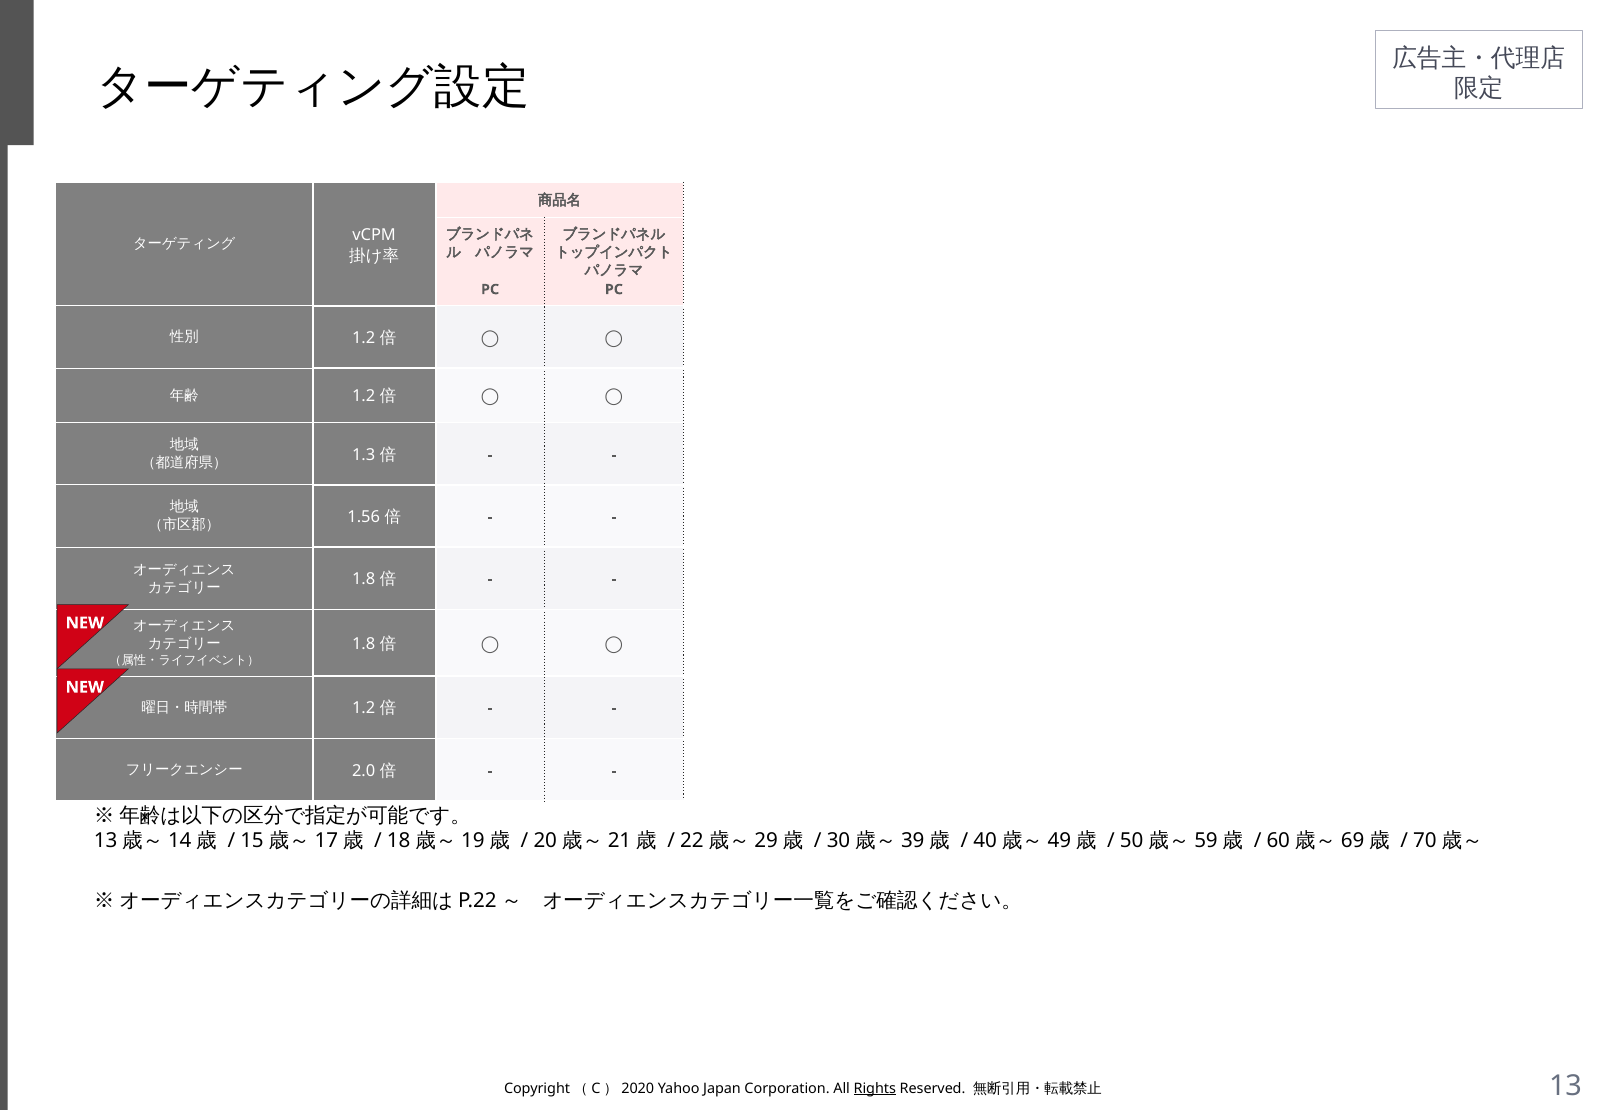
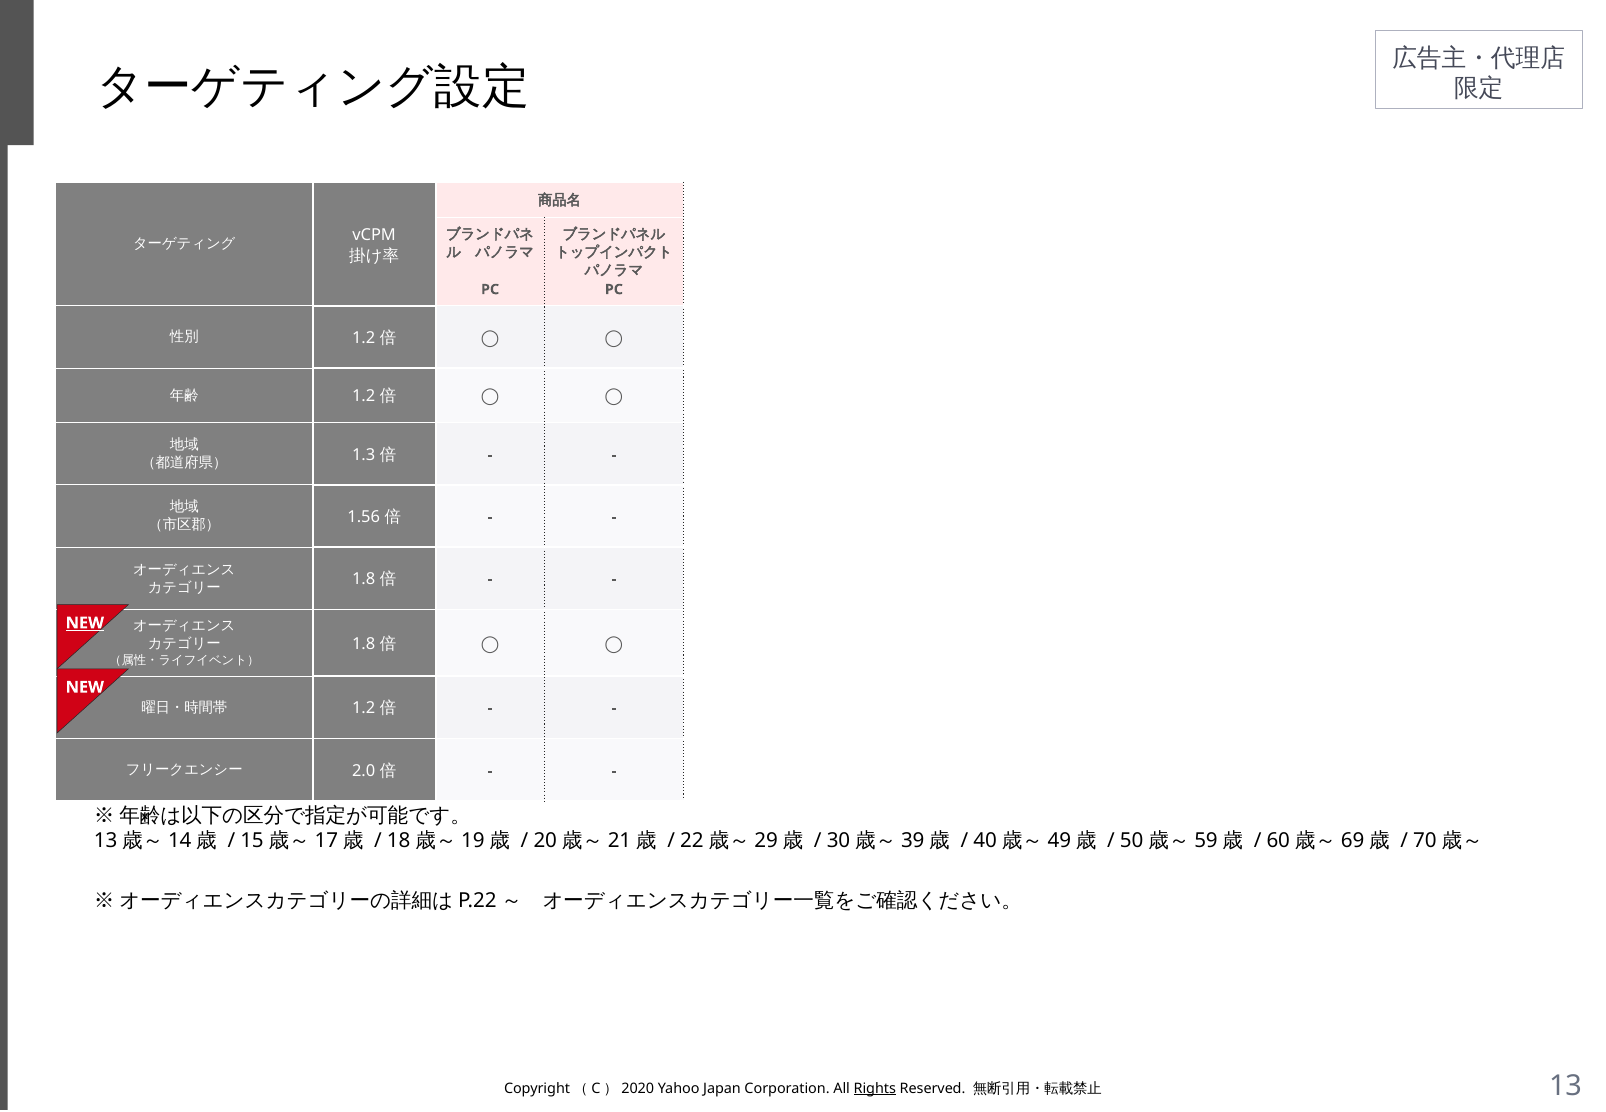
NEW underline: none -> present (85, 623)
